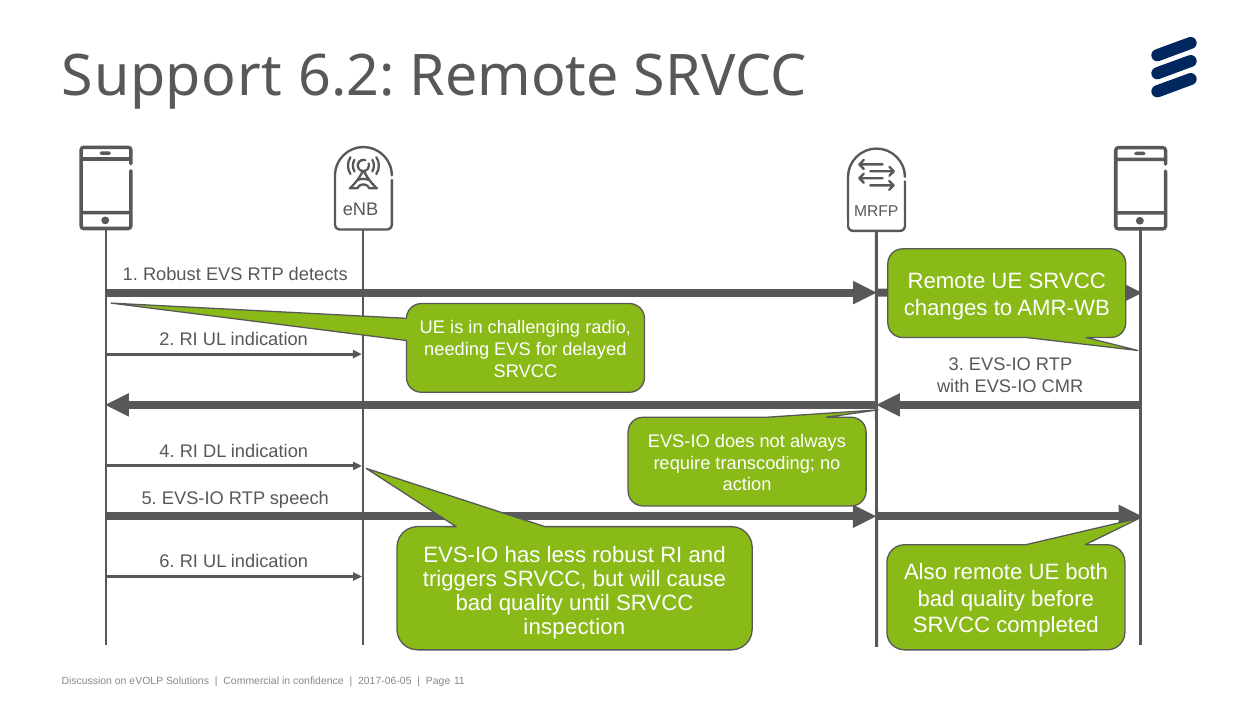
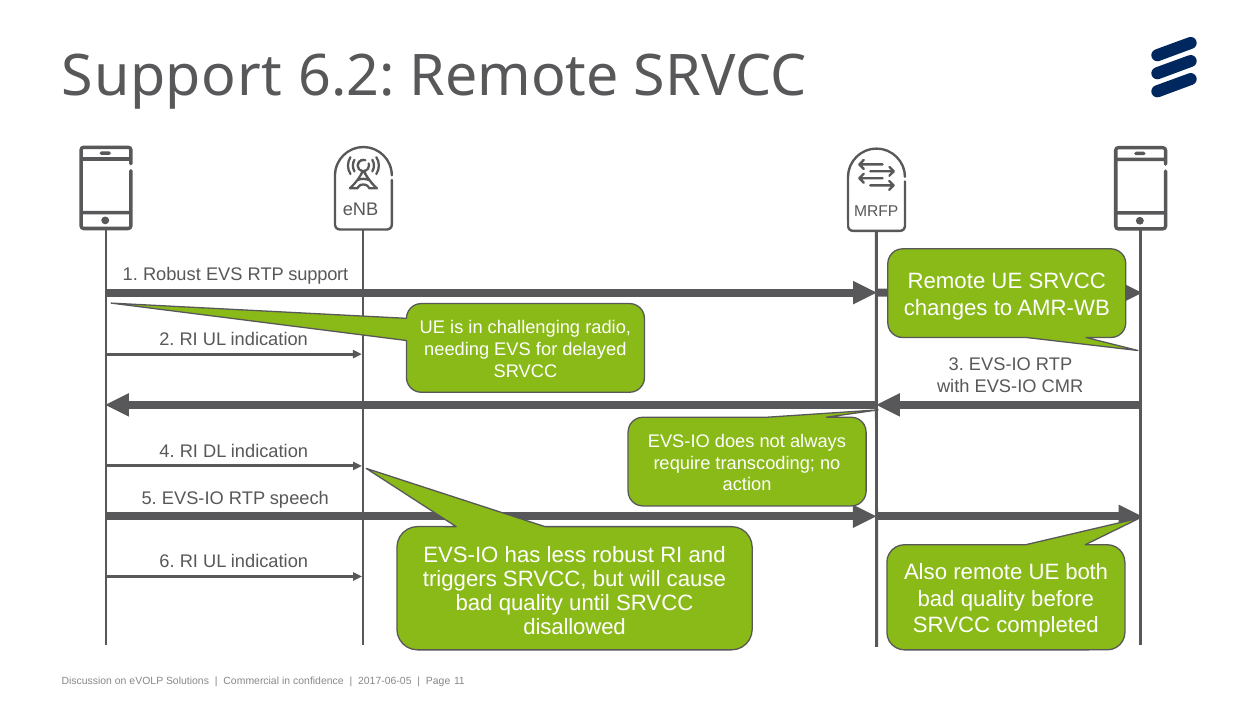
RTP detects: detects -> support (318, 275)
inspection: inspection -> disallowed (575, 627)
